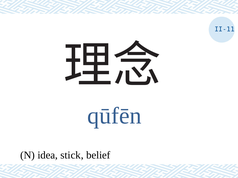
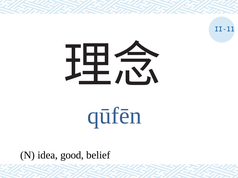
stick: stick -> good (72, 156)
